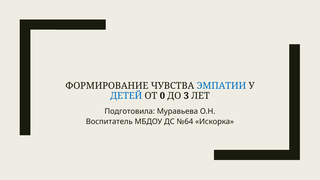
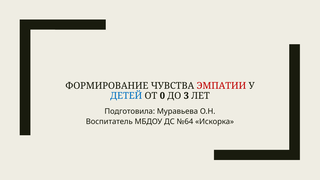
ЭМПАТИИ colour: blue -> red (221, 86)
